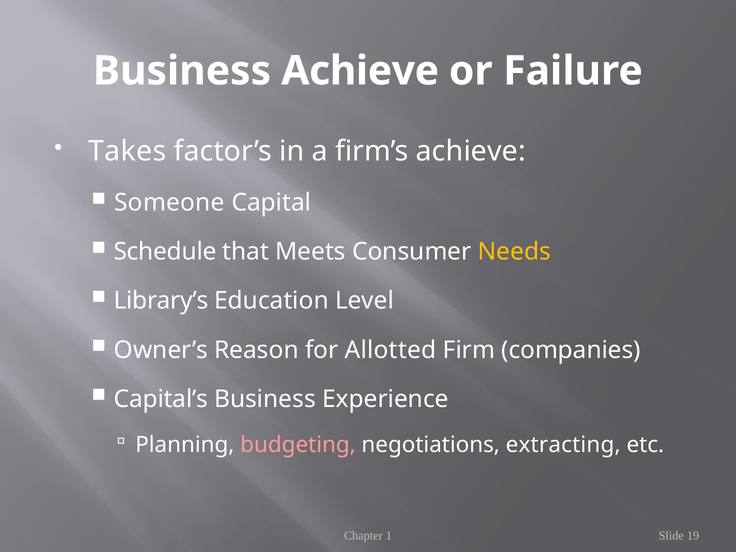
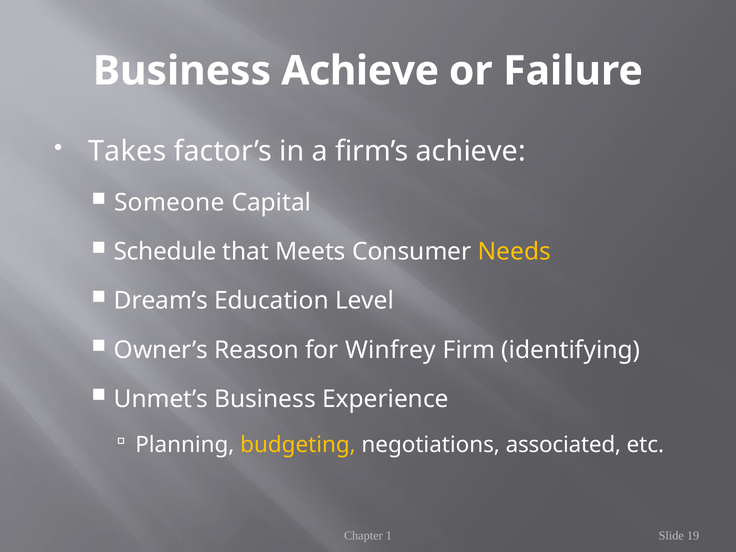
Library’s: Library’s -> Dream’s (161, 301)
Allotted: Allotted -> Winfrey (391, 350)
companies: companies -> identifying (571, 350)
Capital’s: Capital’s -> Unmet’s (161, 399)
budgeting colour: pink -> yellow (298, 445)
extracting: extracting -> associated (563, 445)
